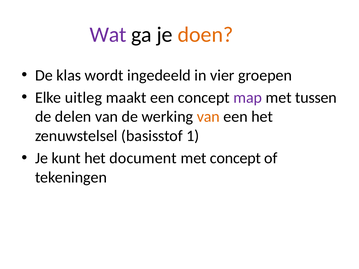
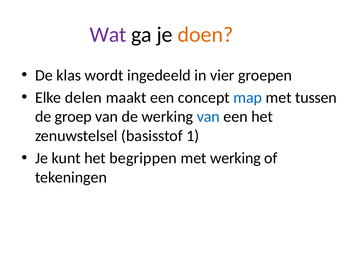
uitleg: uitleg -> delen (83, 98)
map colour: purple -> blue (248, 98)
delen: delen -> groep (73, 117)
van colour: orange -> blue (208, 117)
document: document -> begrippen (143, 158)
met concept: concept -> werking (235, 158)
